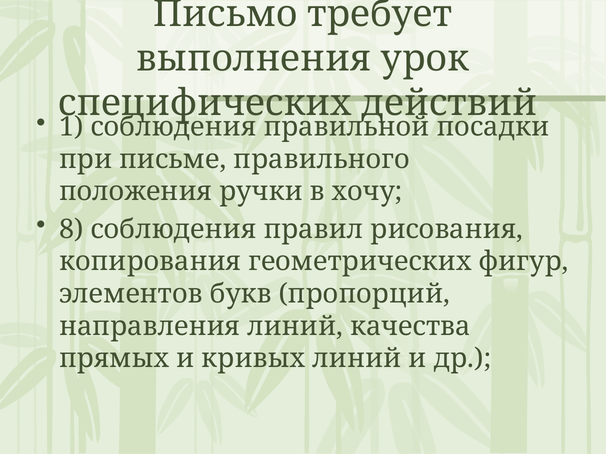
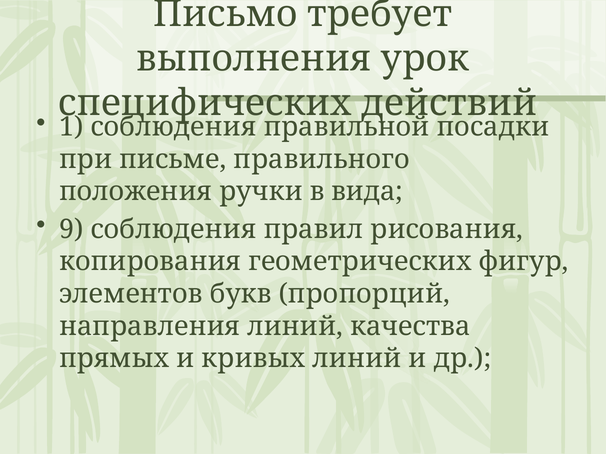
хочу: хочу -> вида (367, 192)
8: 8 -> 9 (71, 230)
